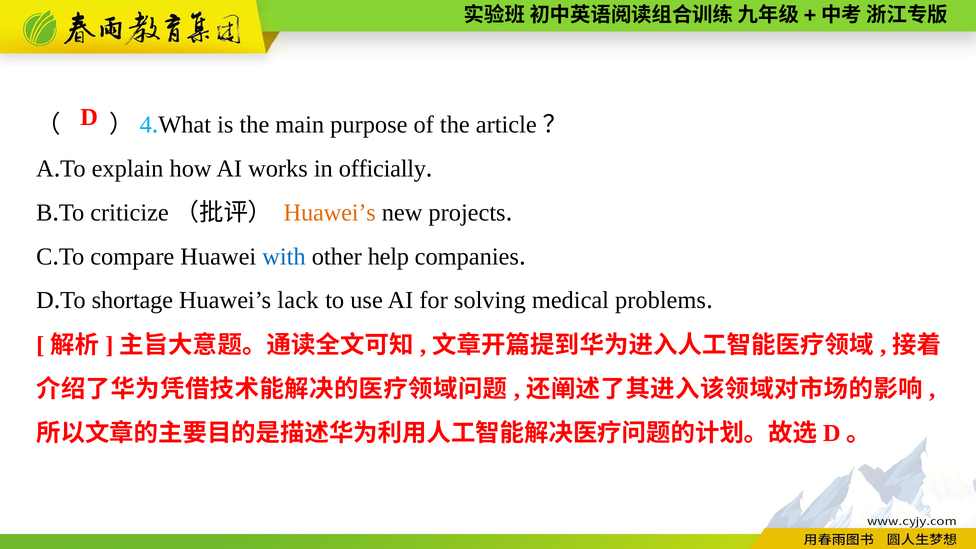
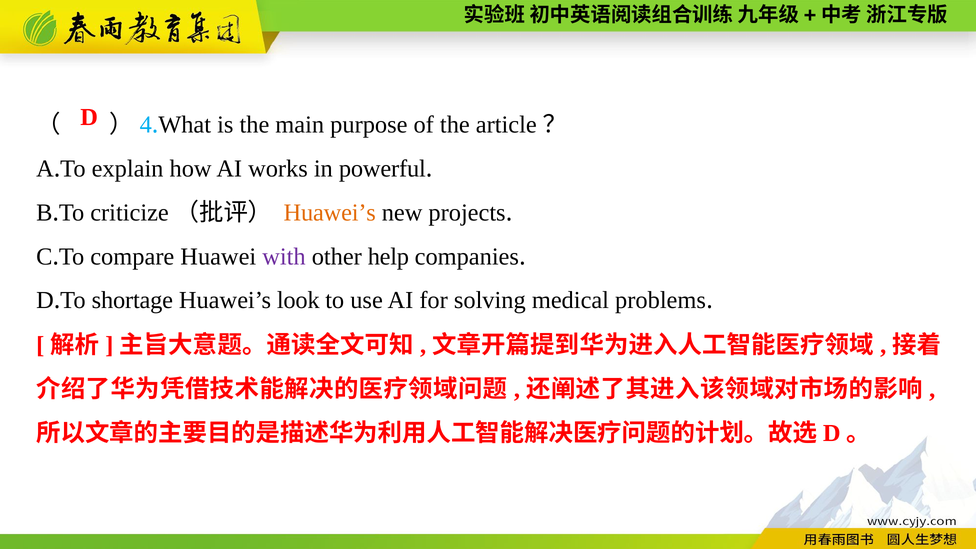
officially: officially -> powerful (382, 169)
with colour: blue -> purple (284, 256)
lack: lack -> look (298, 300)
